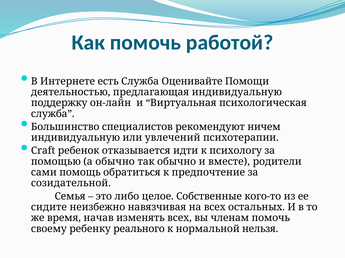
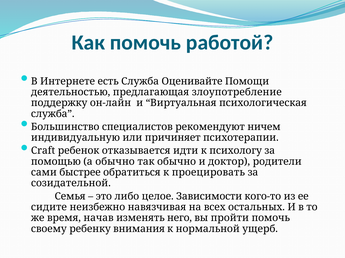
предлагающая индивидуальную: индивидуальную -> злоупотребление (237, 92)
увлечений: увлечений -> причиняет (173, 138)
вместе: вместе -> доктор (229, 162)
помощь: помощь -> быстрее (80, 173)
предпочтение: предпочтение -> проецировать (208, 173)
Собственные: Собственные -> Зависимости (209, 197)
изменять всех: всех -> него (180, 219)
членам: членам -> пройти (230, 219)
реального: реального -> внимания (139, 229)
нельзя: нельзя -> ущерб (260, 229)
